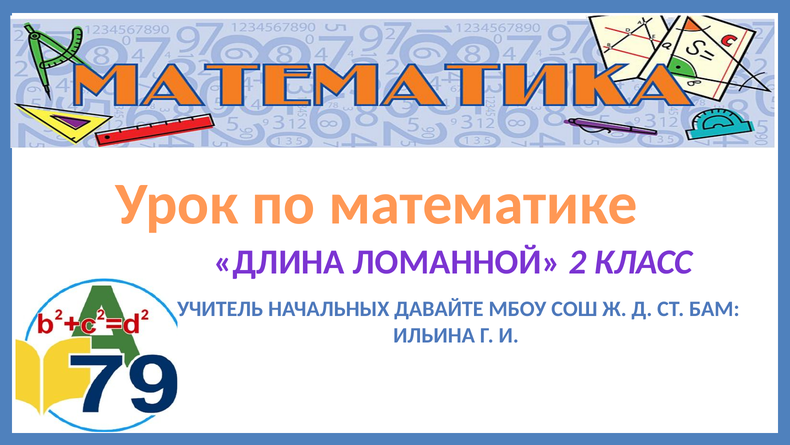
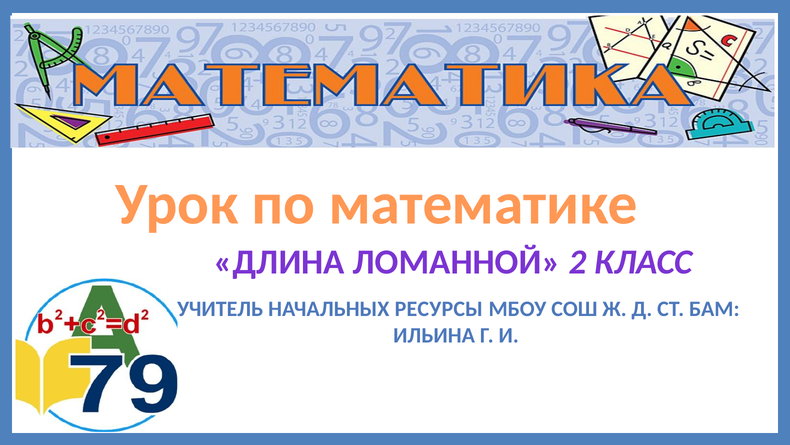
ДАВАЙТЕ: ДАВАЙТЕ -> РЕСУРСЫ (439, 309)
